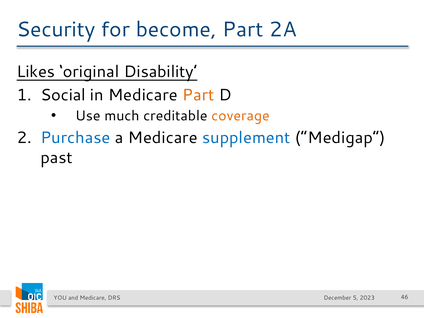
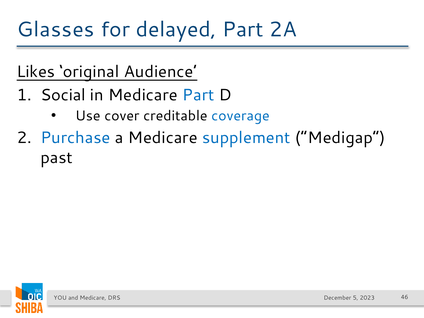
Security: Security -> Glasses (56, 29)
become: become -> delayed (176, 29)
Disability: Disability -> Audience (160, 72)
Part colour: orange -> blue (198, 95)
much: much -> cover (122, 116)
coverage colour: orange -> blue (240, 116)
